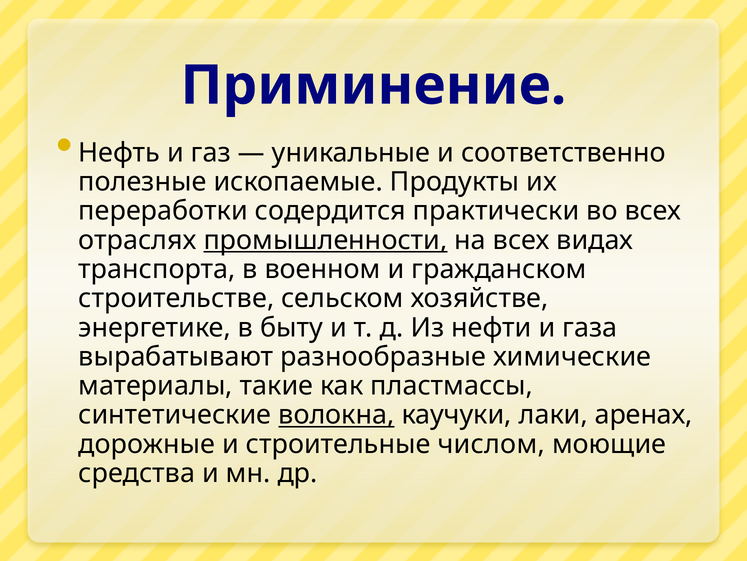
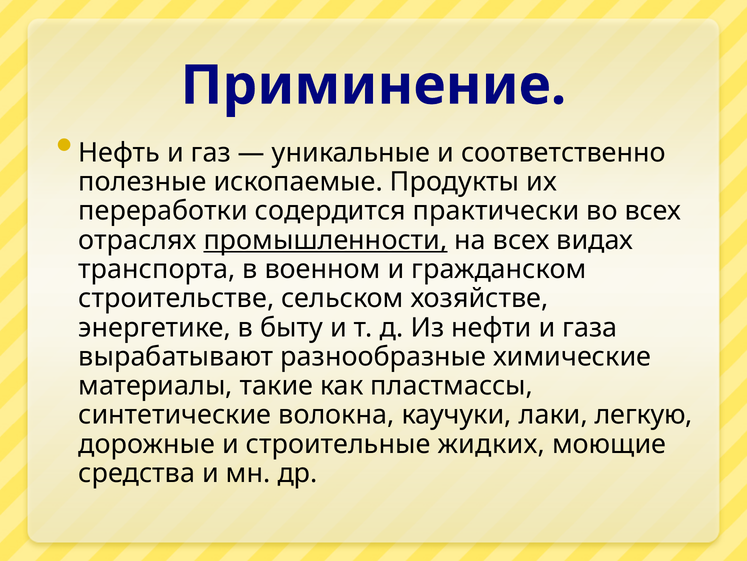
волокна underline: present -> none (336, 415)
аренах: аренах -> легкую (644, 415)
числом: числом -> жидких (491, 444)
